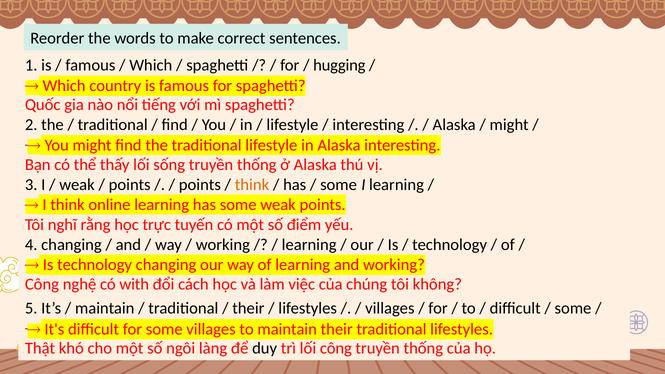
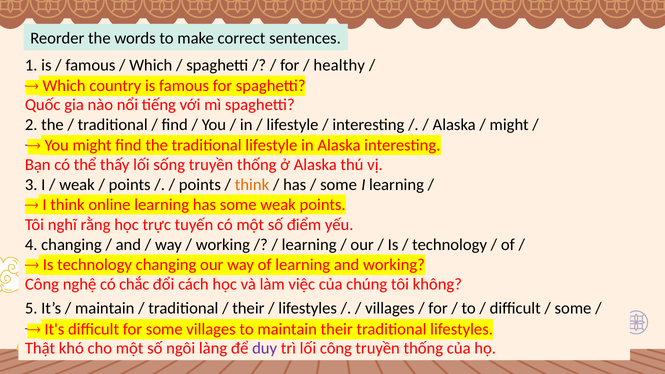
hugging: hugging -> healthy (339, 65)
with: with -> chắc (134, 285)
duy colour: black -> purple (265, 348)
